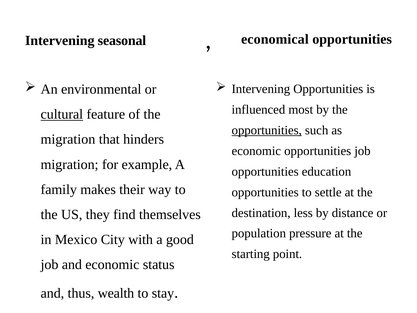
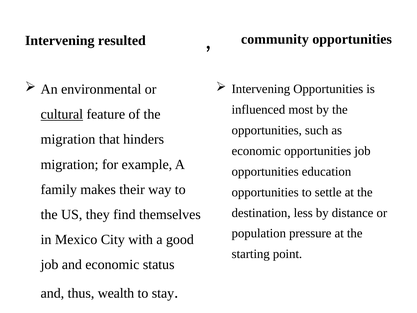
economical: economical -> community (275, 39)
seasonal: seasonal -> resulted (122, 41)
opportunities underline: present -> none (267, 130)
